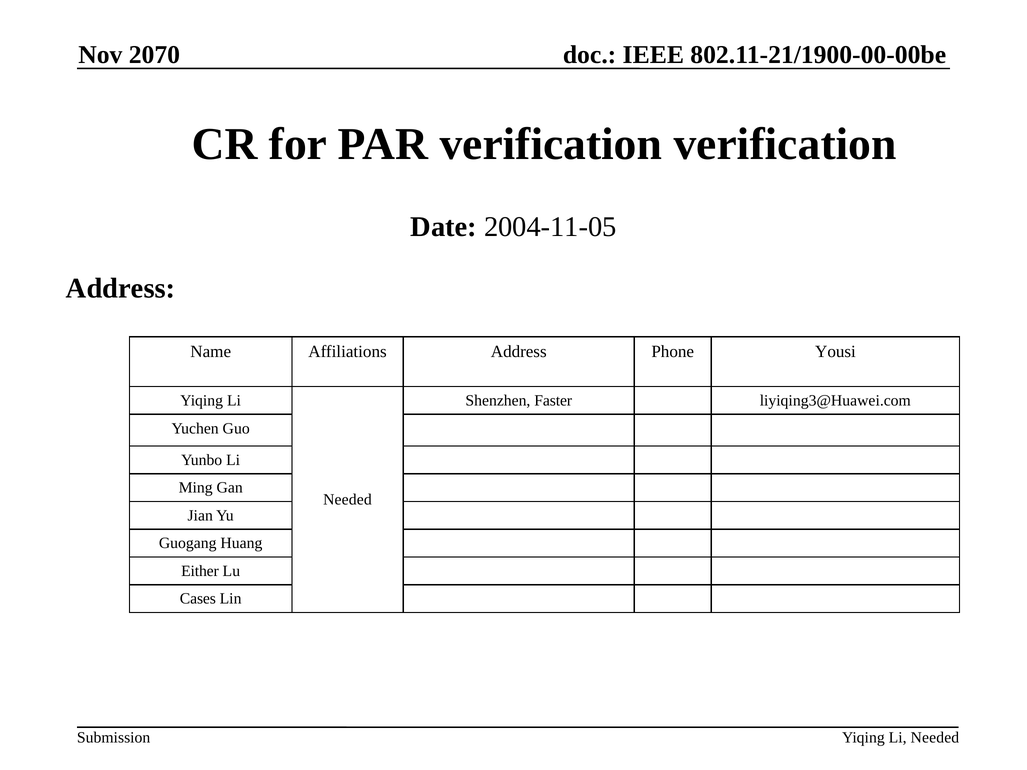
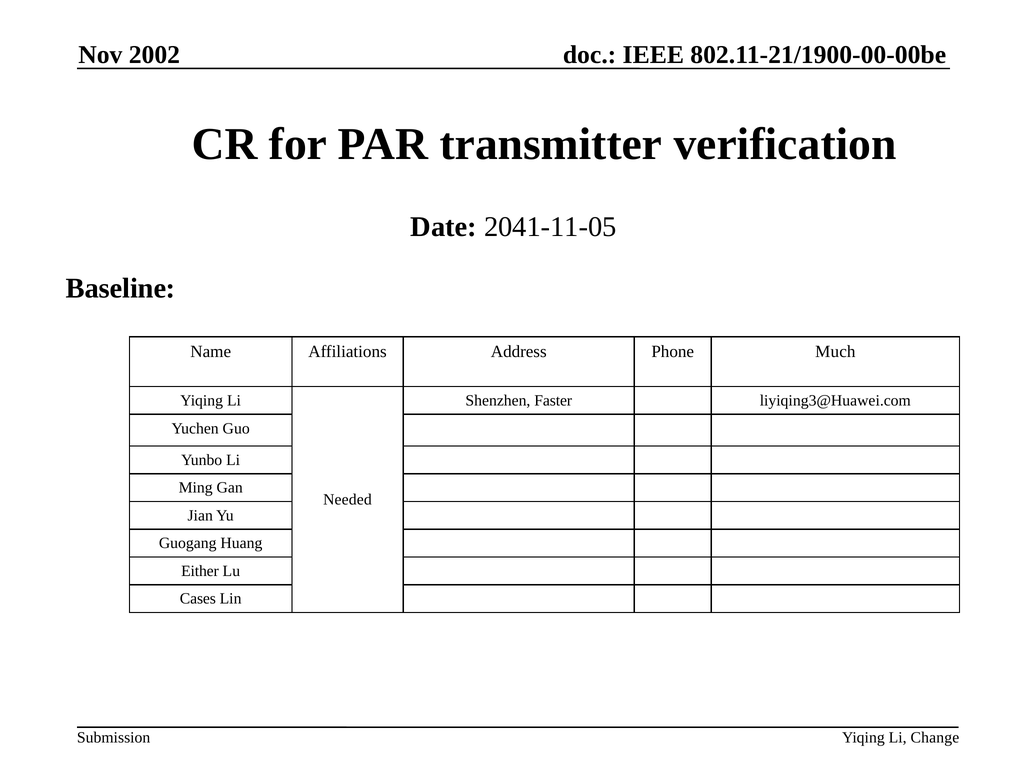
2070: 2070 -> 2002 (154, 55)
PAR verification: verification -> transmitter (551, 144)
2004-11-05: 2004-11-05 -> 2041-11-05 (550, 227)
Address: Address -> Baseline (121, 288)
Yousi: Yousi -> Much (835, 352)
Needed: Needed -> Change (935, 738)
